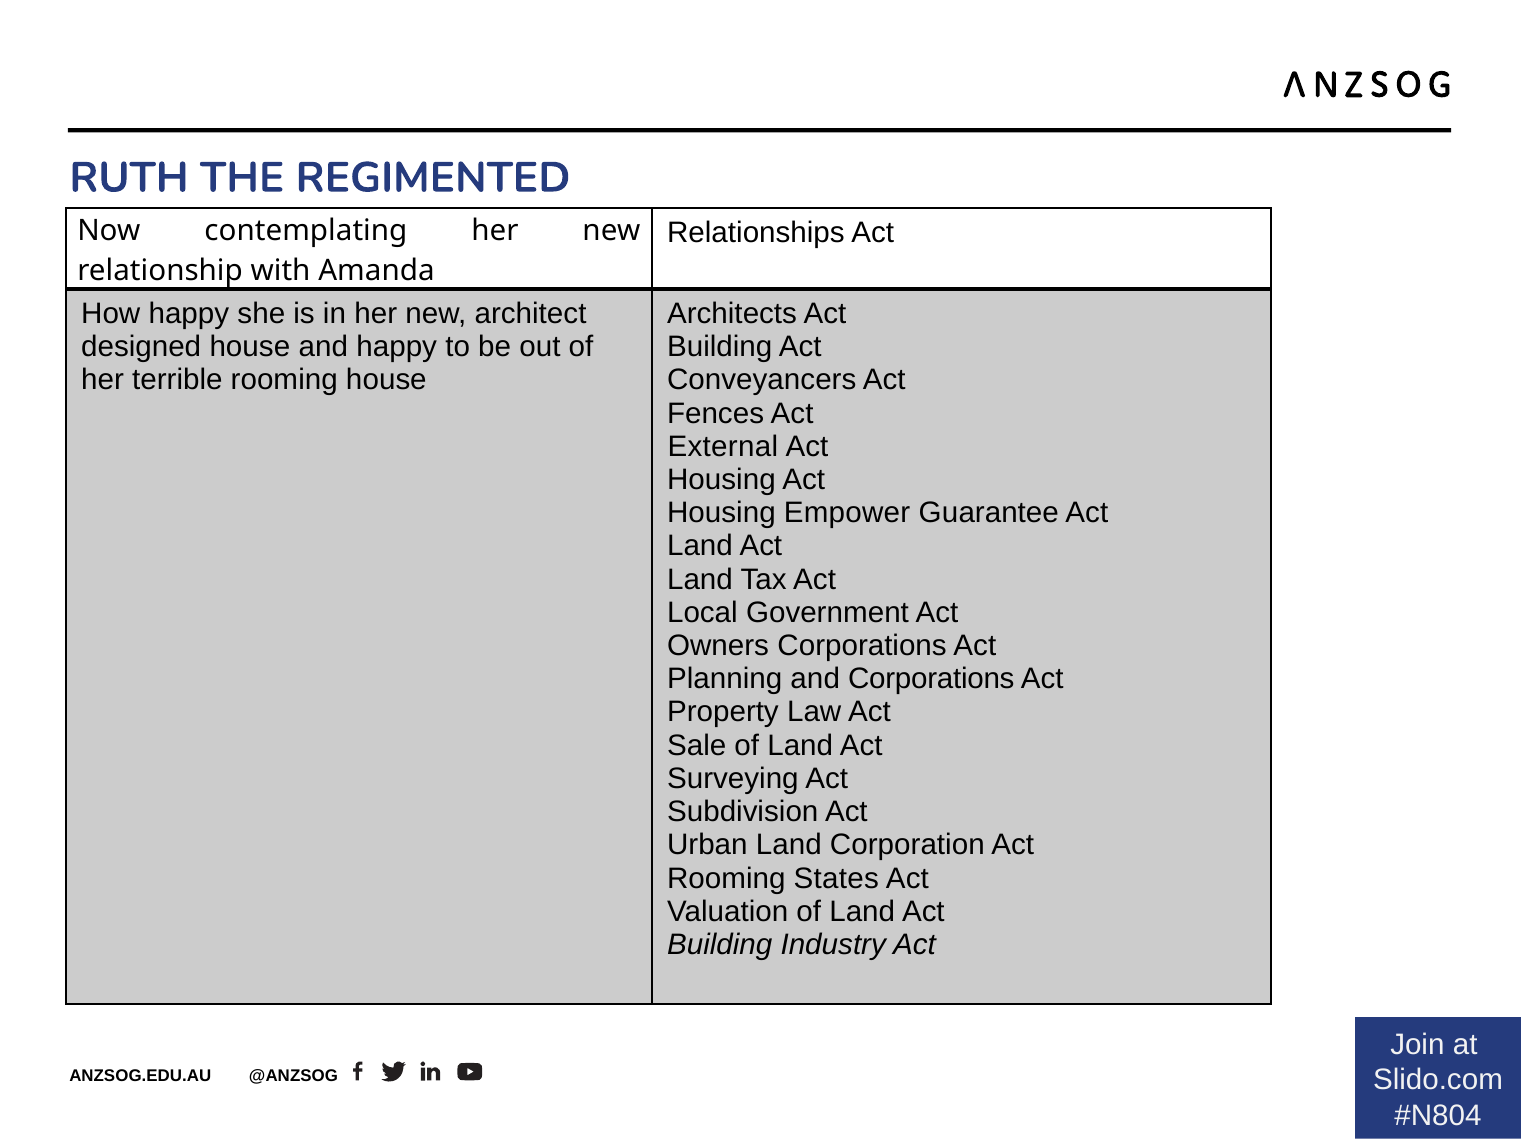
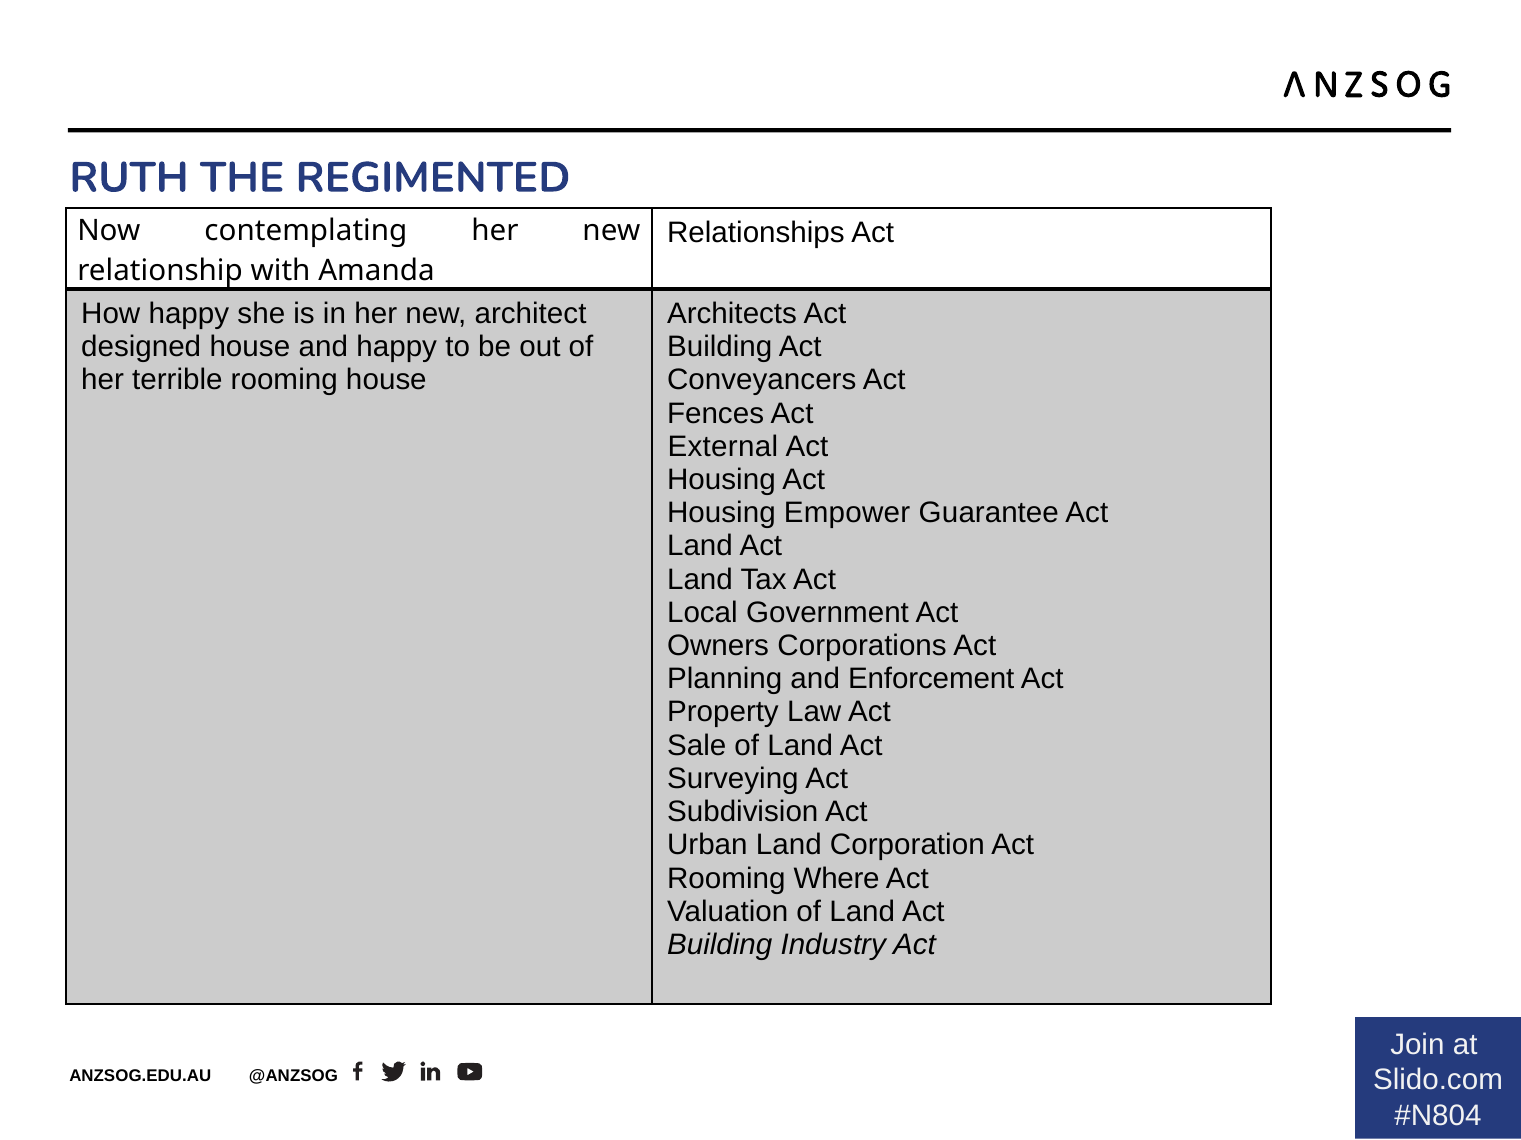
and Corporations: Corporations -> Enforcement (931, 679)
States: States -> Where (837, 879)
